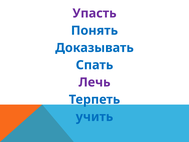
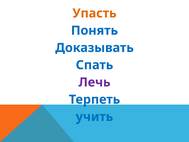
Упасть colour: purple -> orange (94, 13)
